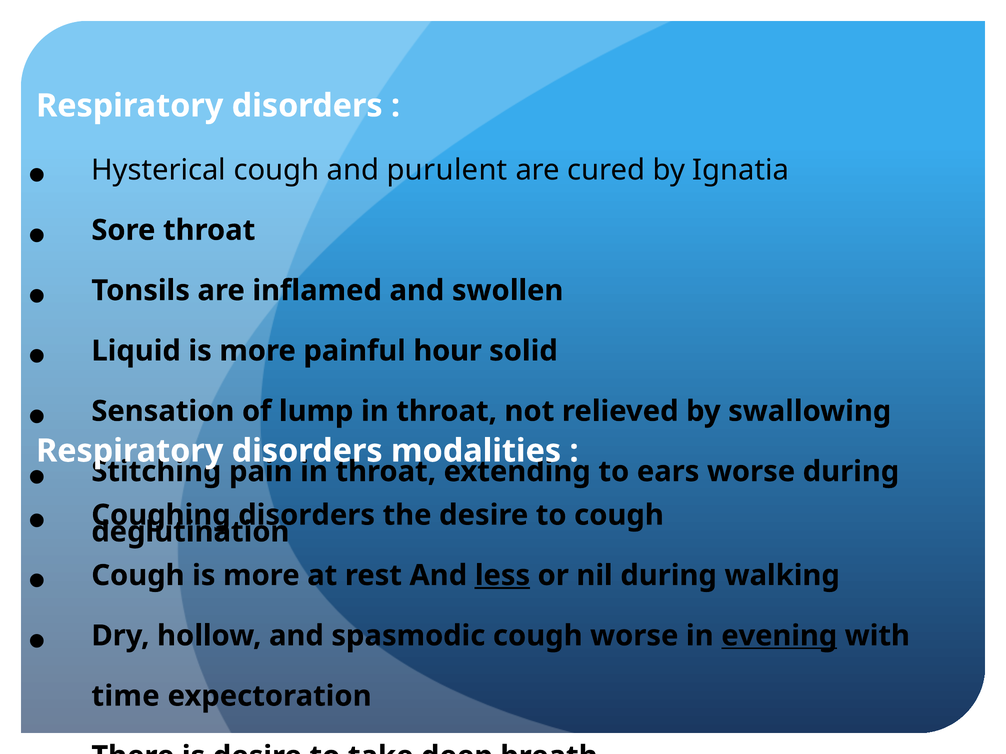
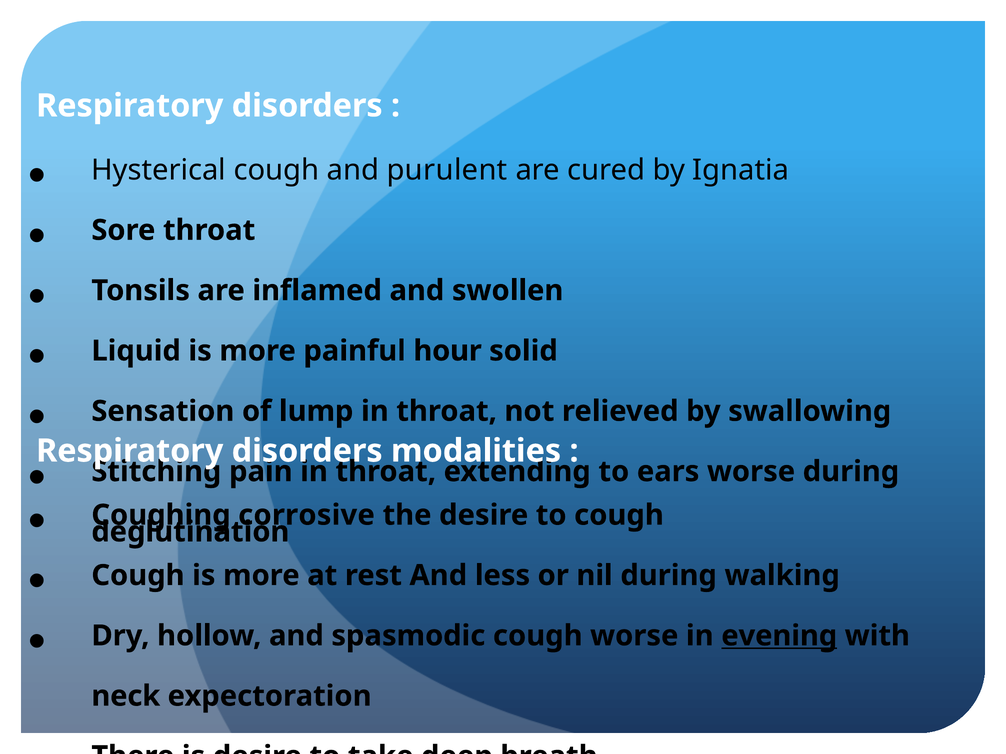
disorders: disorders -> corrosive (307, 515)
less underline: present -> none (502, 576)
time: time -> neck (126, 697)
